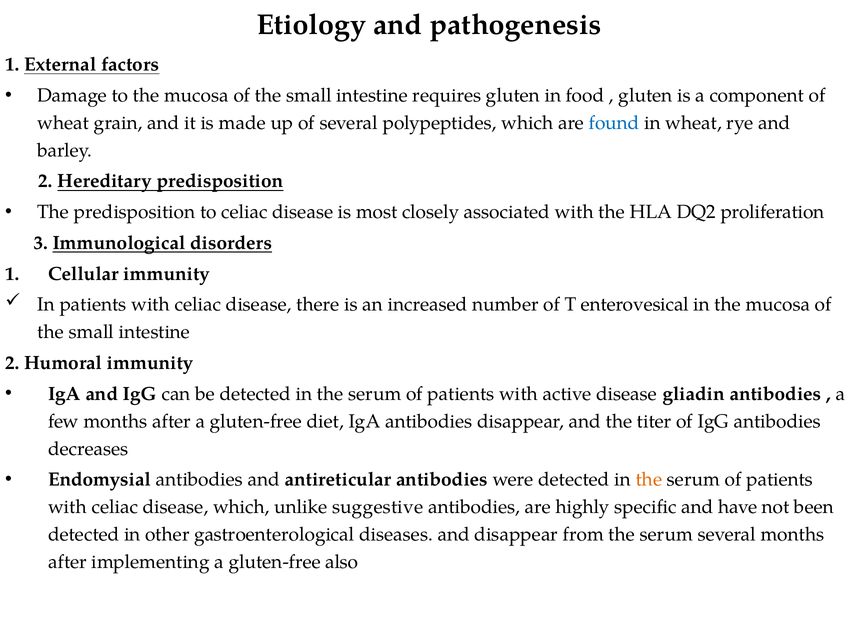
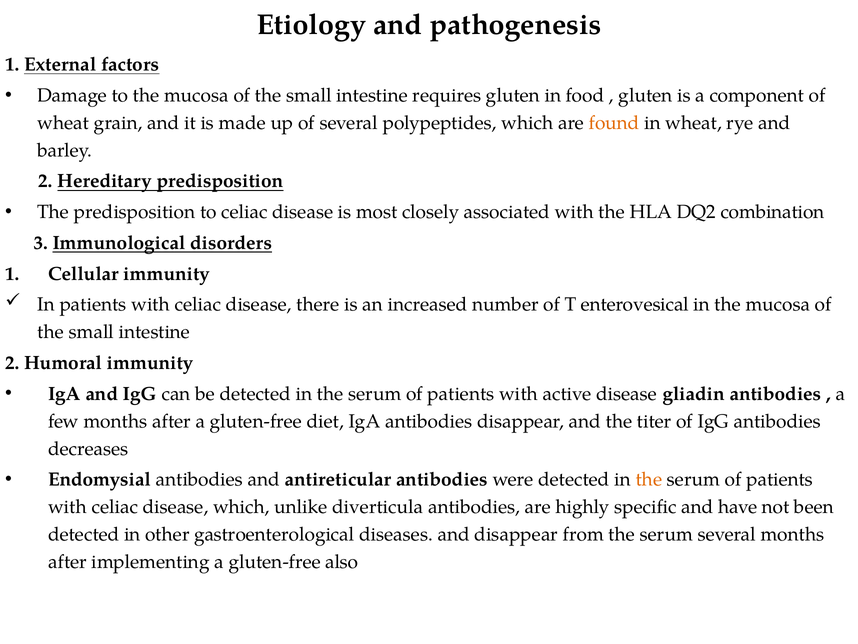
found colour: blue -> orange (614, 123)
proliferation: proliferation -> combination (772, 212)
suggestive: suggestive -> diverticula (378, 507)
